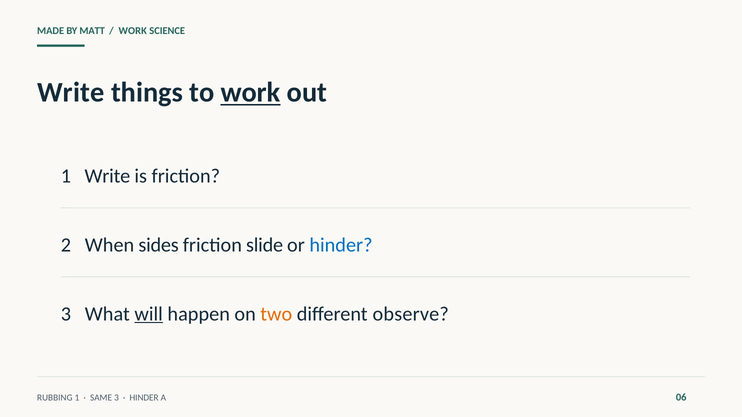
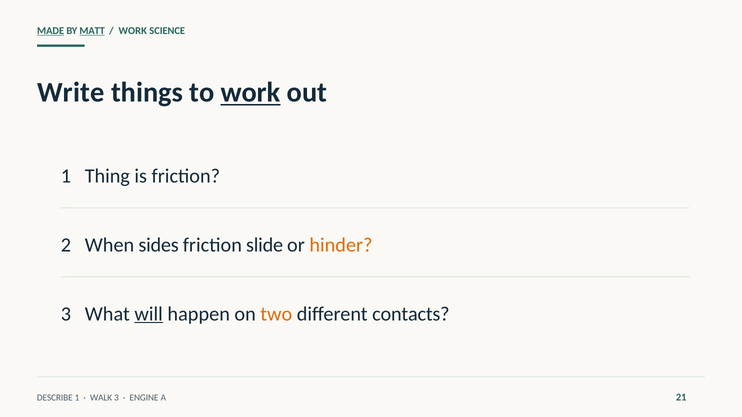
MADE underline: none -> present (51, 31)
MATT underline: none -> present (92, 31)
1 Write: Write -> Thing (107, 176)
hinder colour: blue -> orange (341, 245)
observe: observe -> contacts (411, 314)
RUBBING: RUBBING -> DESCRIBE (55, 398)
SAME: SAME -> WALK (101, 398)
HINDER: HINDER -> ENGINE (144, 398)
06: 06 -> 21 (681, 398)
